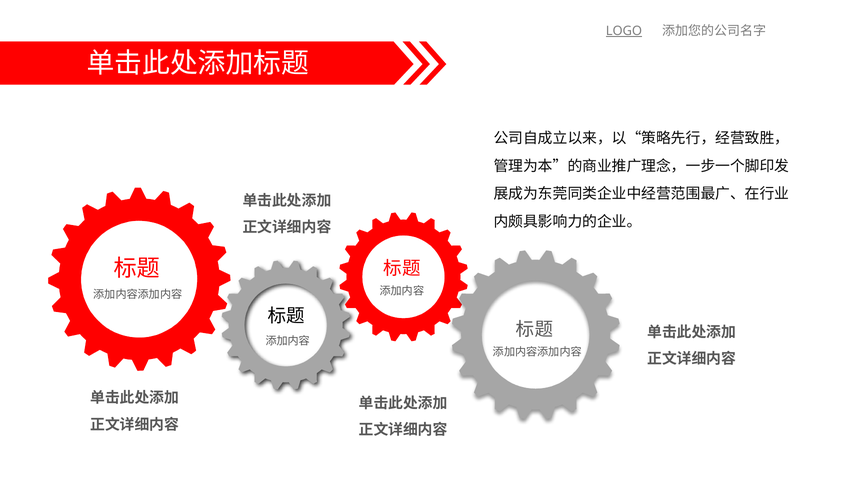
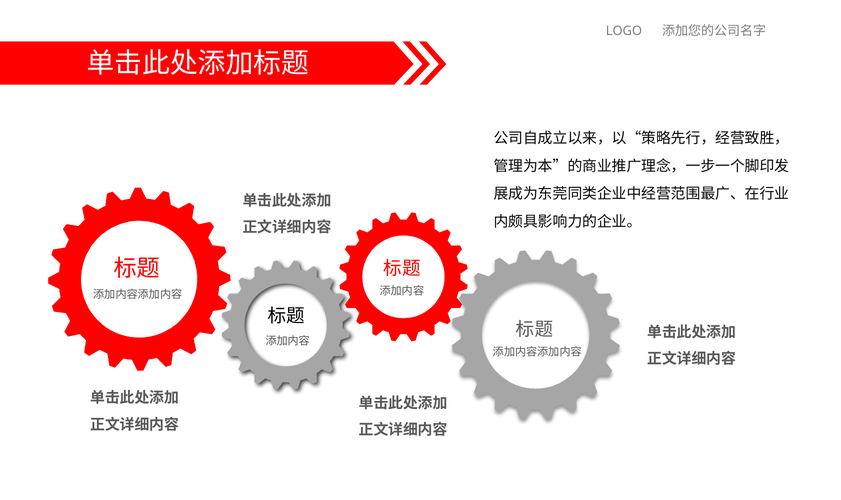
LOGO underline: present -> none (624, 31)
